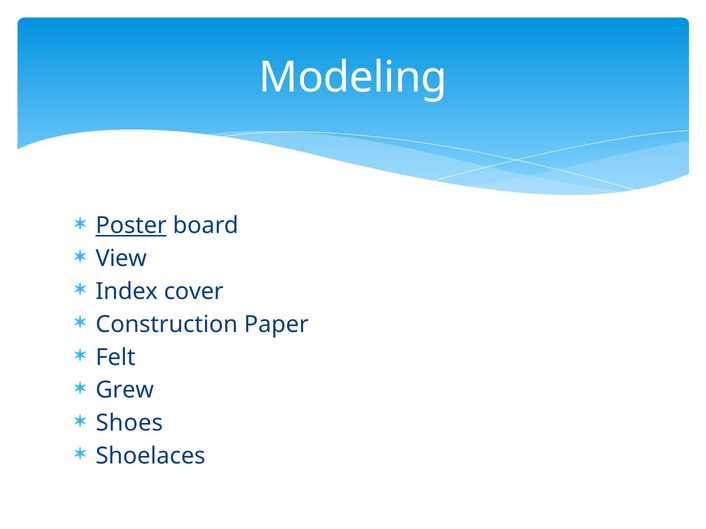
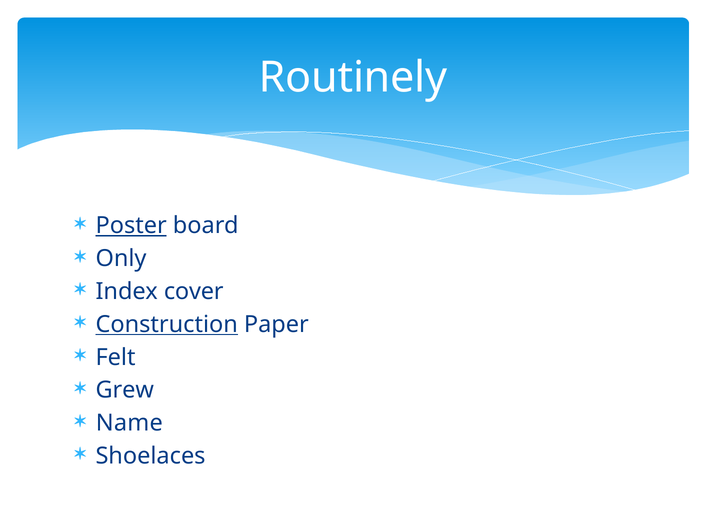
Modeling: Modeling -> Routinely (353, 77)
View: View -> Only (121, 259)
Construction underline: none -> present (167, 325)
Shoes: Shoes -> Name (129, 424)
